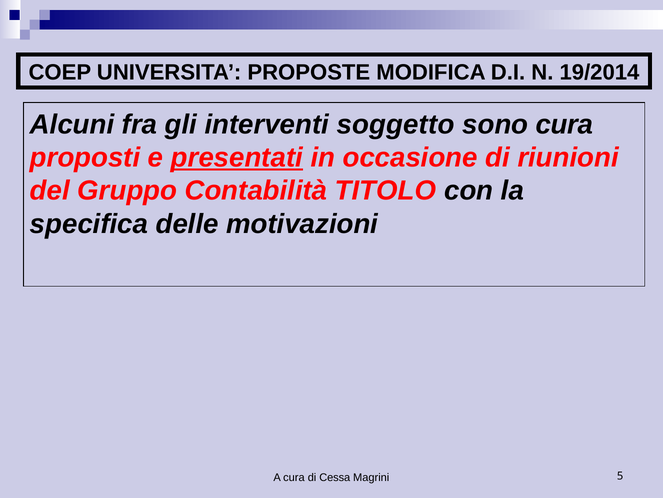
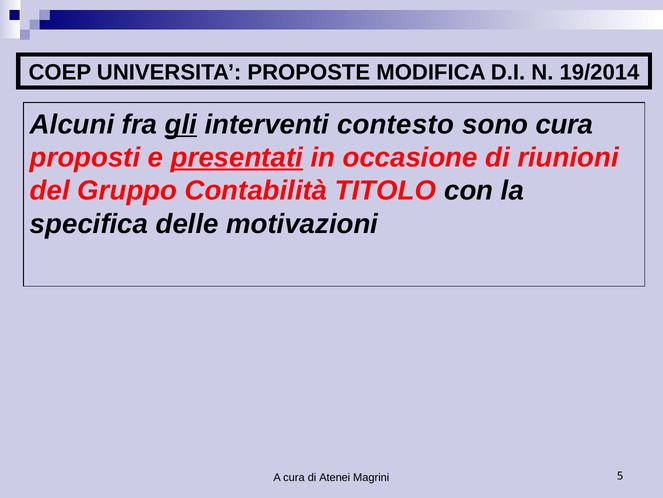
gli underline: none -> present (181, 124)
soggetto: soggetto -> contesto (396, 124)
Cessa: Cessa -> Atenei (335, 477)
